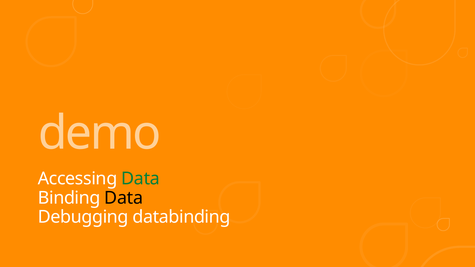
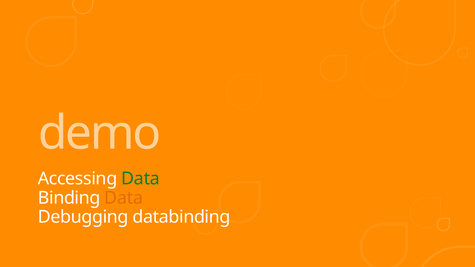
Data colour: black -> orange (124, 198)
